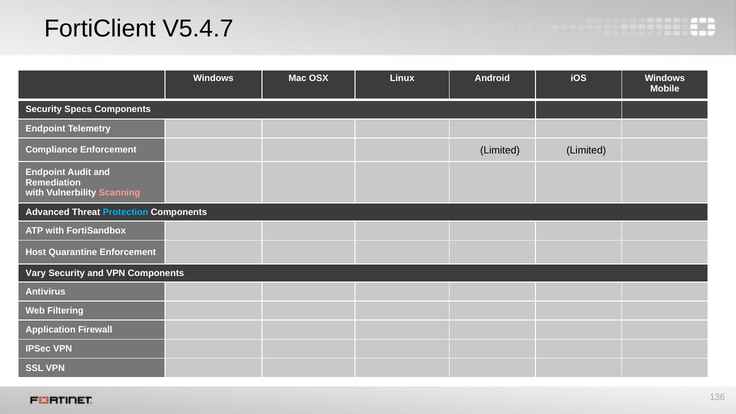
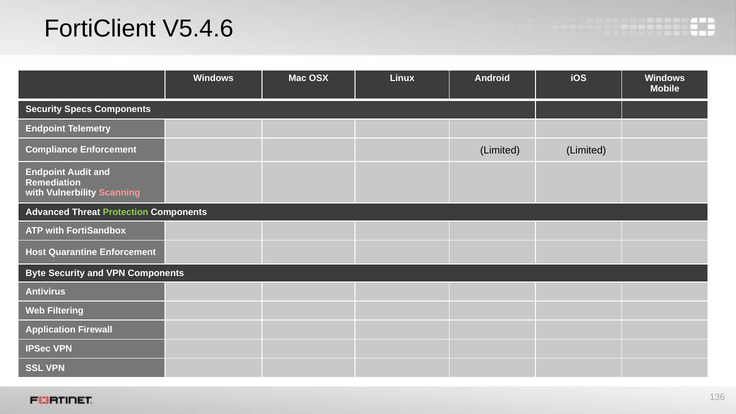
V5.4.7: V5.4.7 -> V5.4.6 (198, 29)
Protection colour: light blue -> light green (126, 212)
Vary: Vary -> Byte (36, 273)
